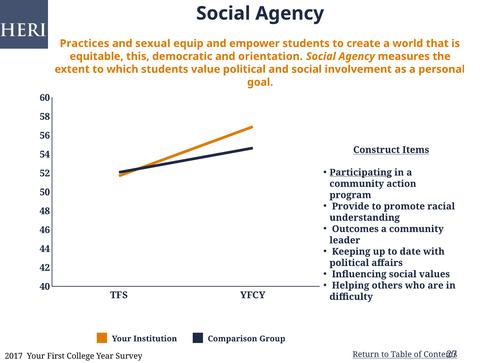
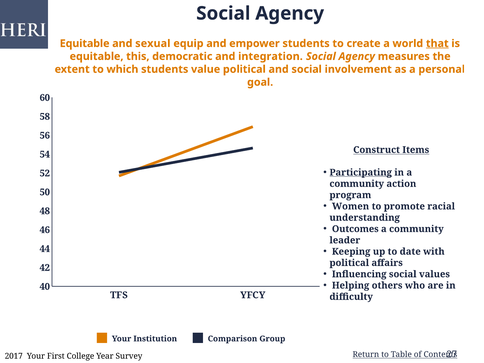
Practices: Practices -> Equitable (85, 43)
that underline: none -> present (437, 43)
and orientation: orientation -> integration (270, 56)
Provide: Provide -> Women (351, 206)
